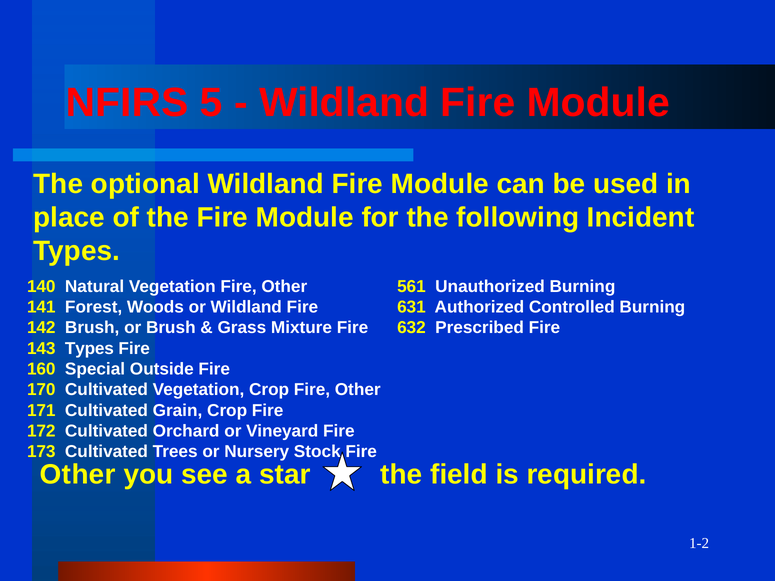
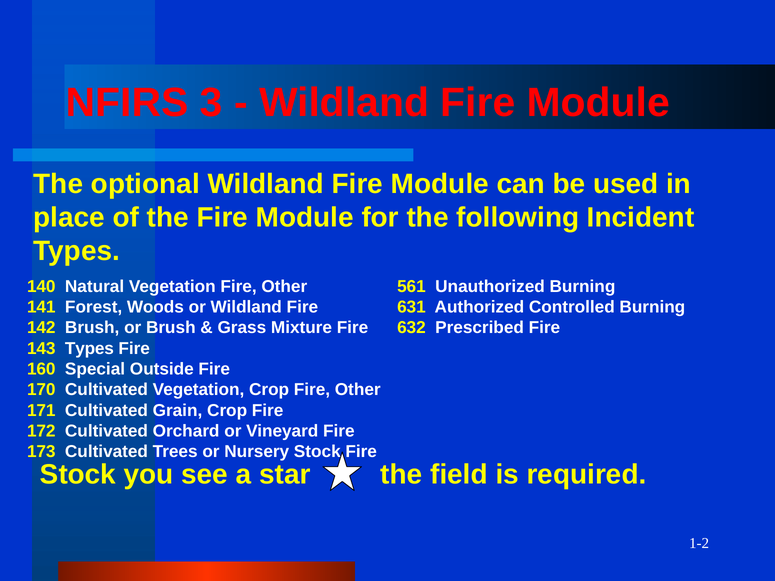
5: 5 -> 3 (211, 103)
Other: Other -> Stock (78, 475)
